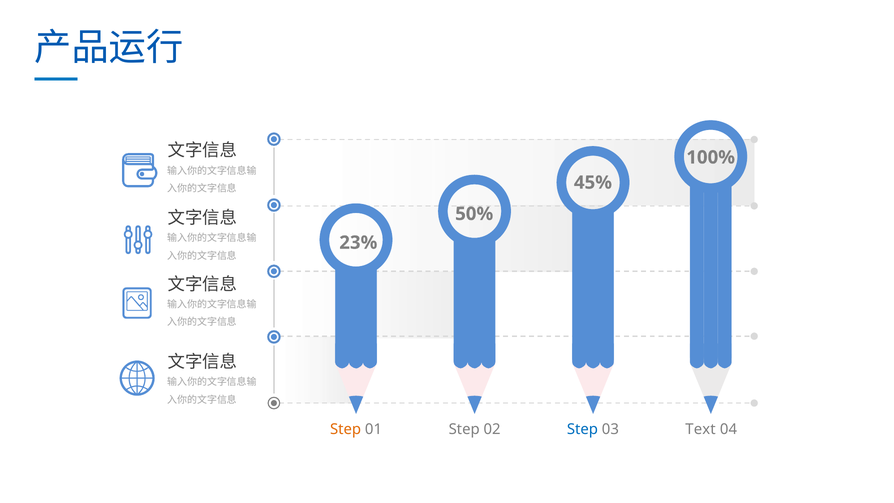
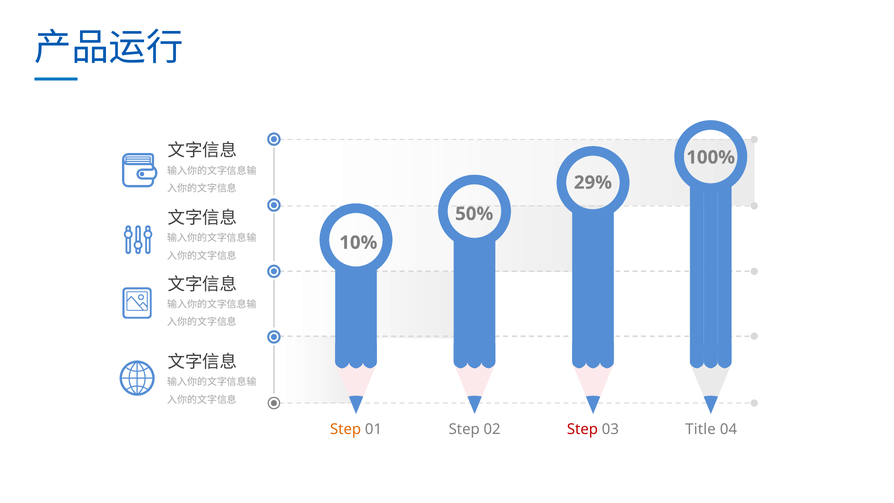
45%: 45% -> 29% (593, 183)
23%: 23% -> 10% (358, 243)
Step colour: blue -> red (582, 429)
Text: Text -> Title (701, 429)
